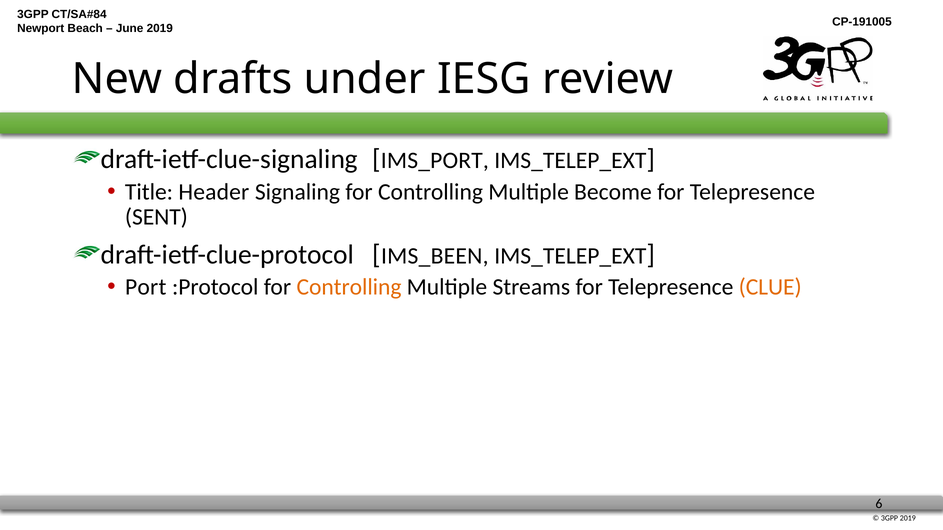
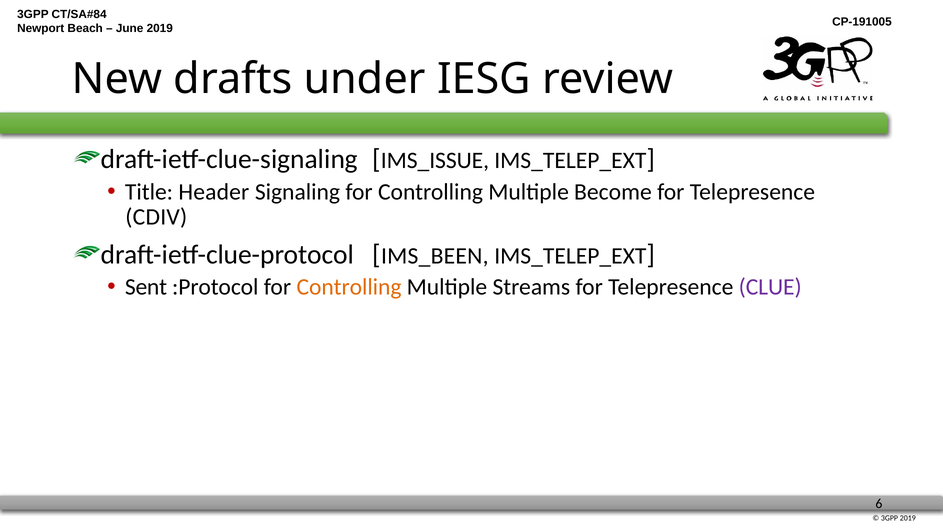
IMS_PORT: IMS_PORT -> IMS_ISSUE (435, 161)
SENT: SENT -> CDIV (156, 217)
Port: Port -> Sent (146, 287)
CLUE colour: orange -> purple (770, 287)
